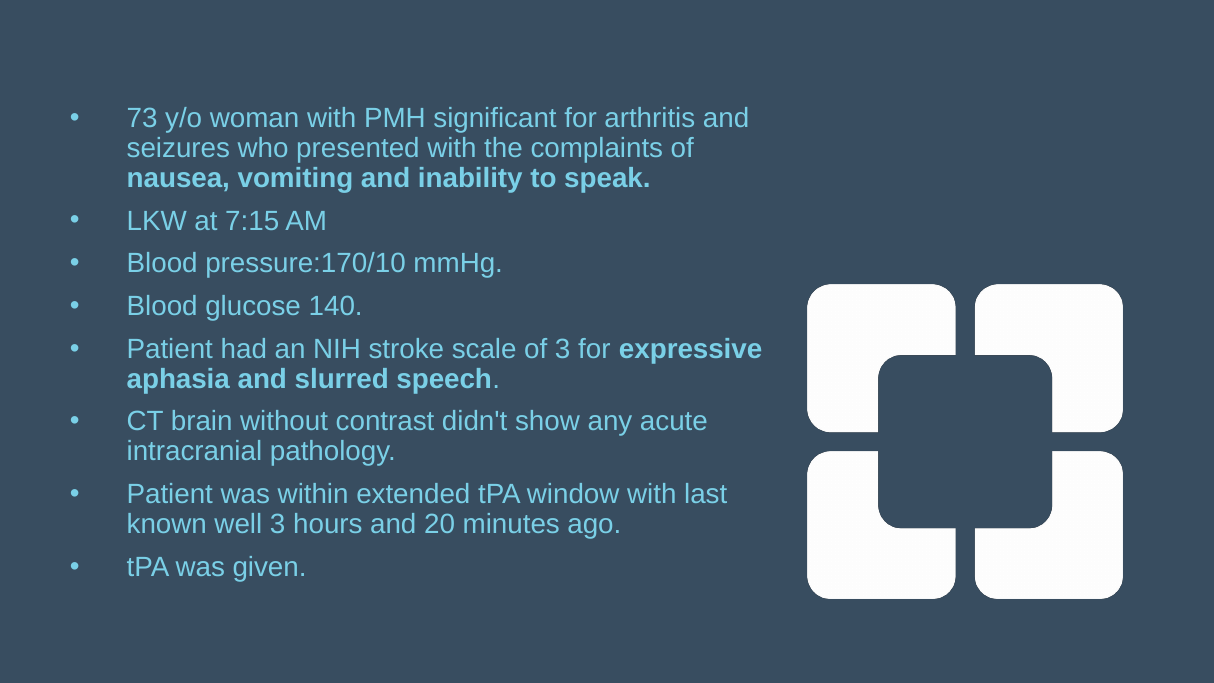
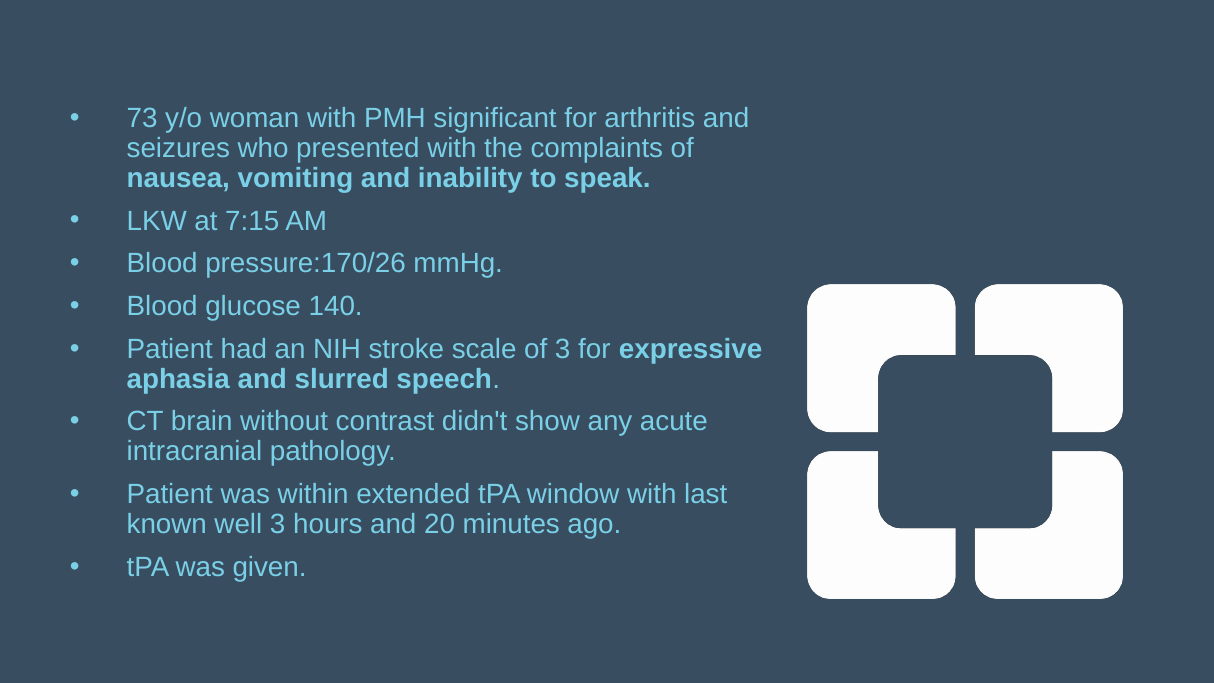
pressure:170/10: pressure:170/10 -> pressure:170/26 (306, 264)
